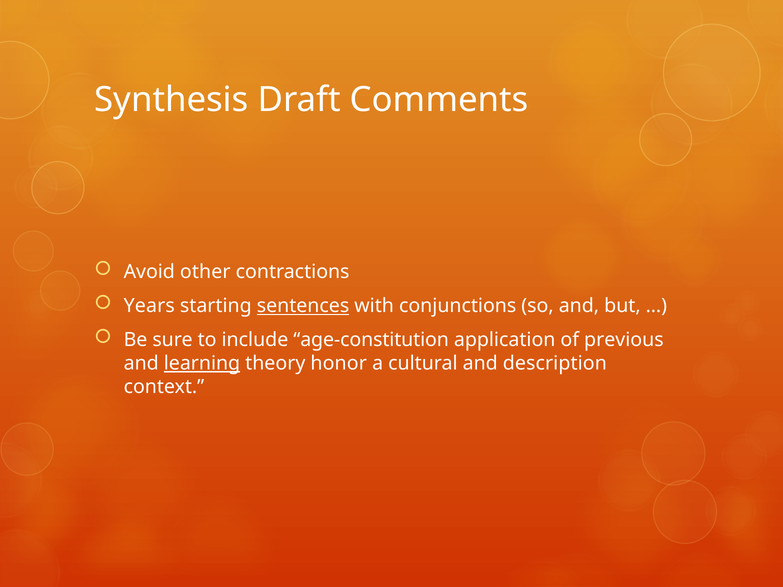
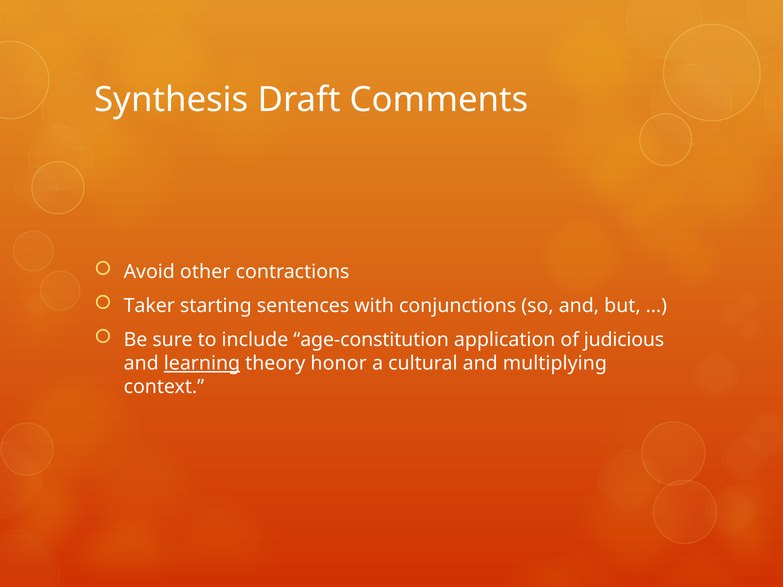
Years: Years -> Taker (149, 306)
sentences underline: present -> none (303, 306)
previous: previous -> judicious (624, 340)
description: description -> multiplying (555, 363)
